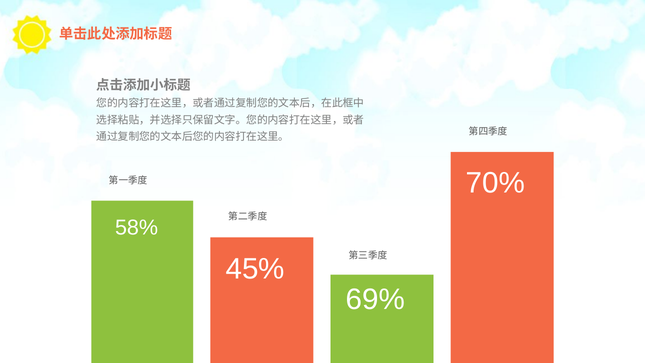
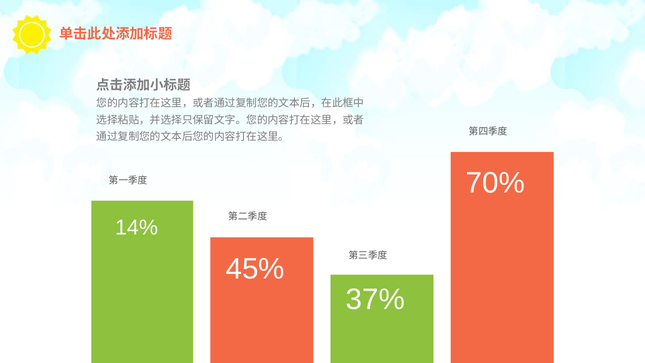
58%: 58% -> 14% (137, 228)
69%: 69% -> 37% (375, 300)
